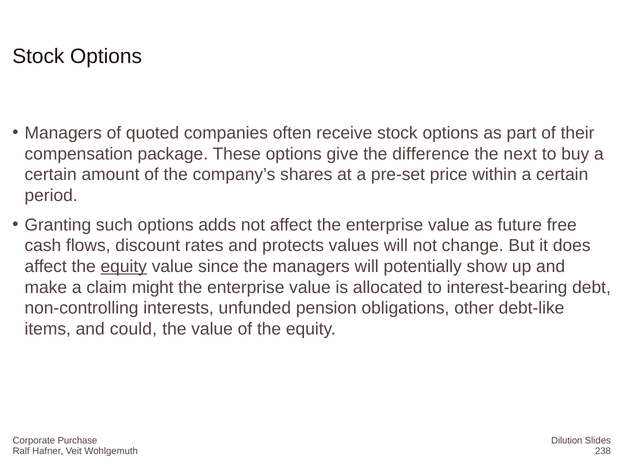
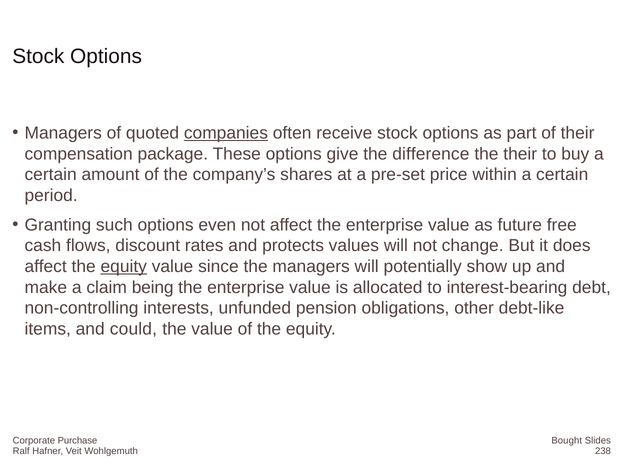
companies underline: none -> present (226, 133)
the next: next -> their (520, 154)
adds: adds -> even (217, 225)
might: might -> being (153, 288)
Dilution: Dilution -> Bought (567, 442)
